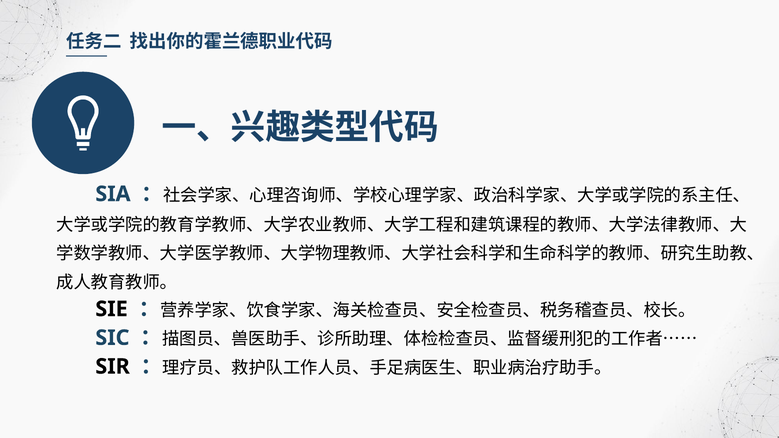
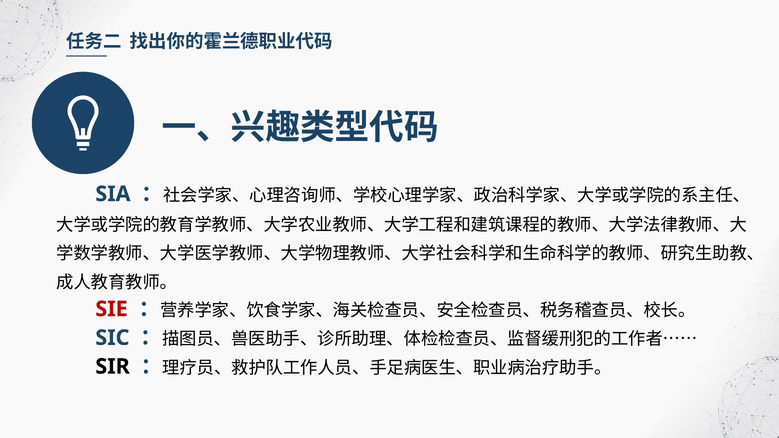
SIE colour: black -> red (112, 309)
